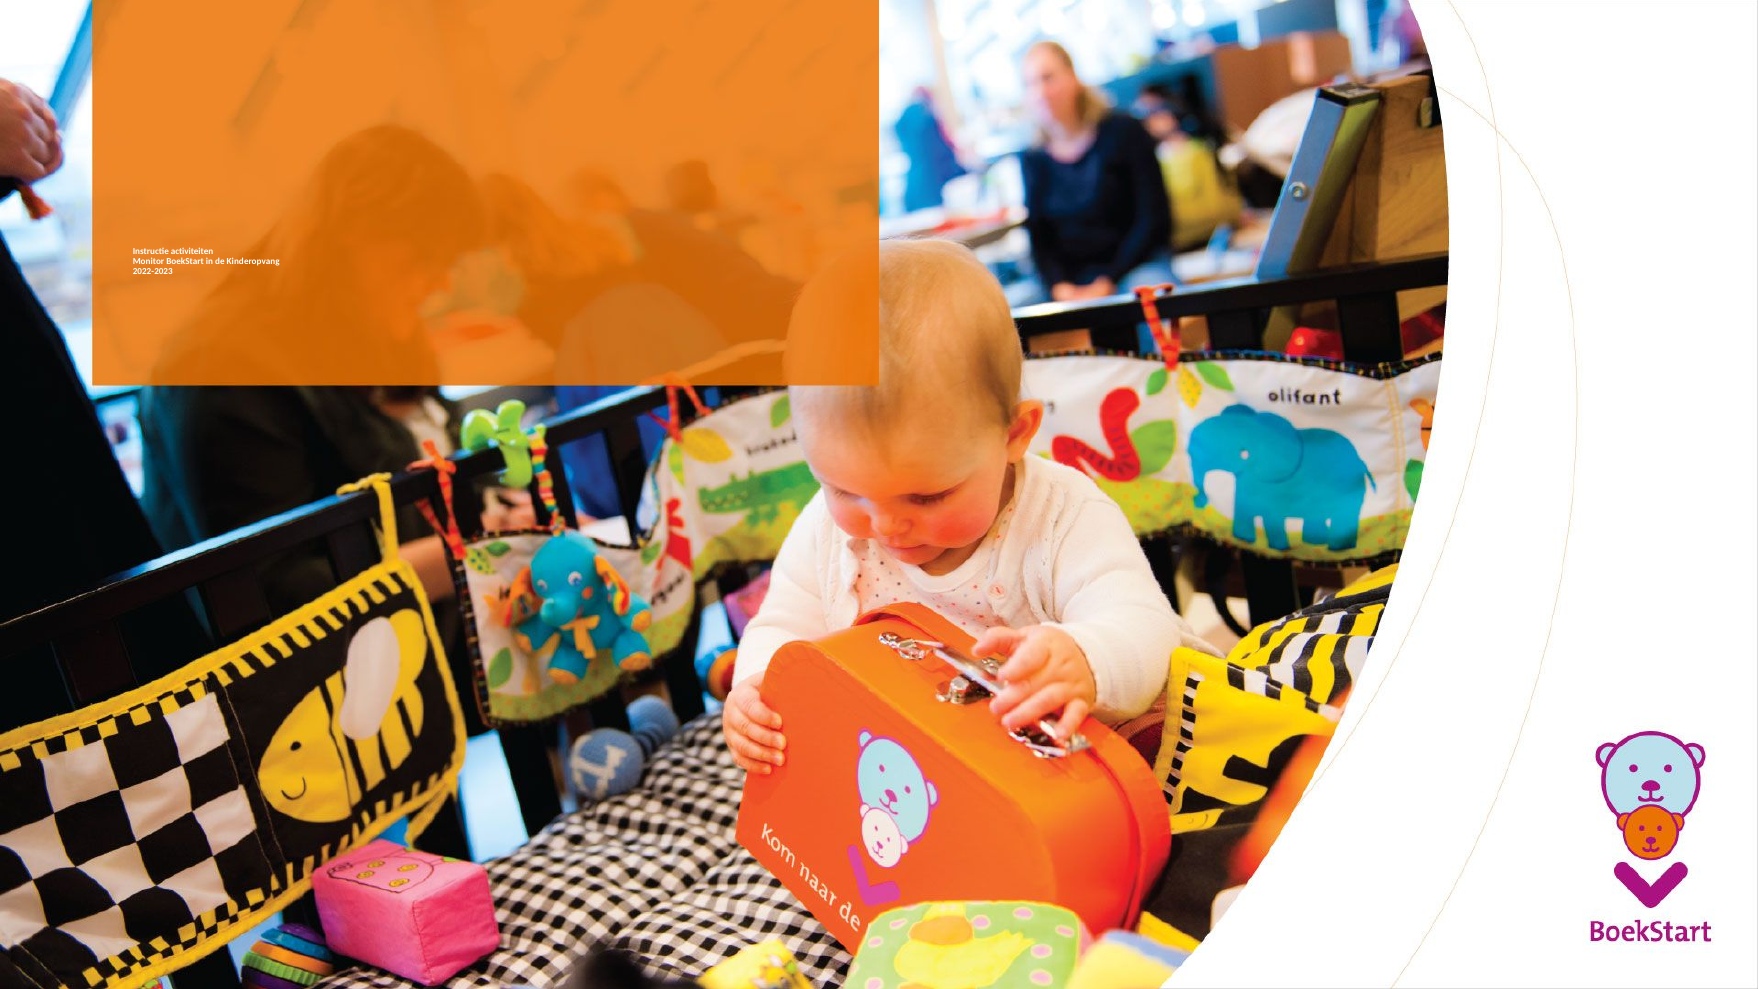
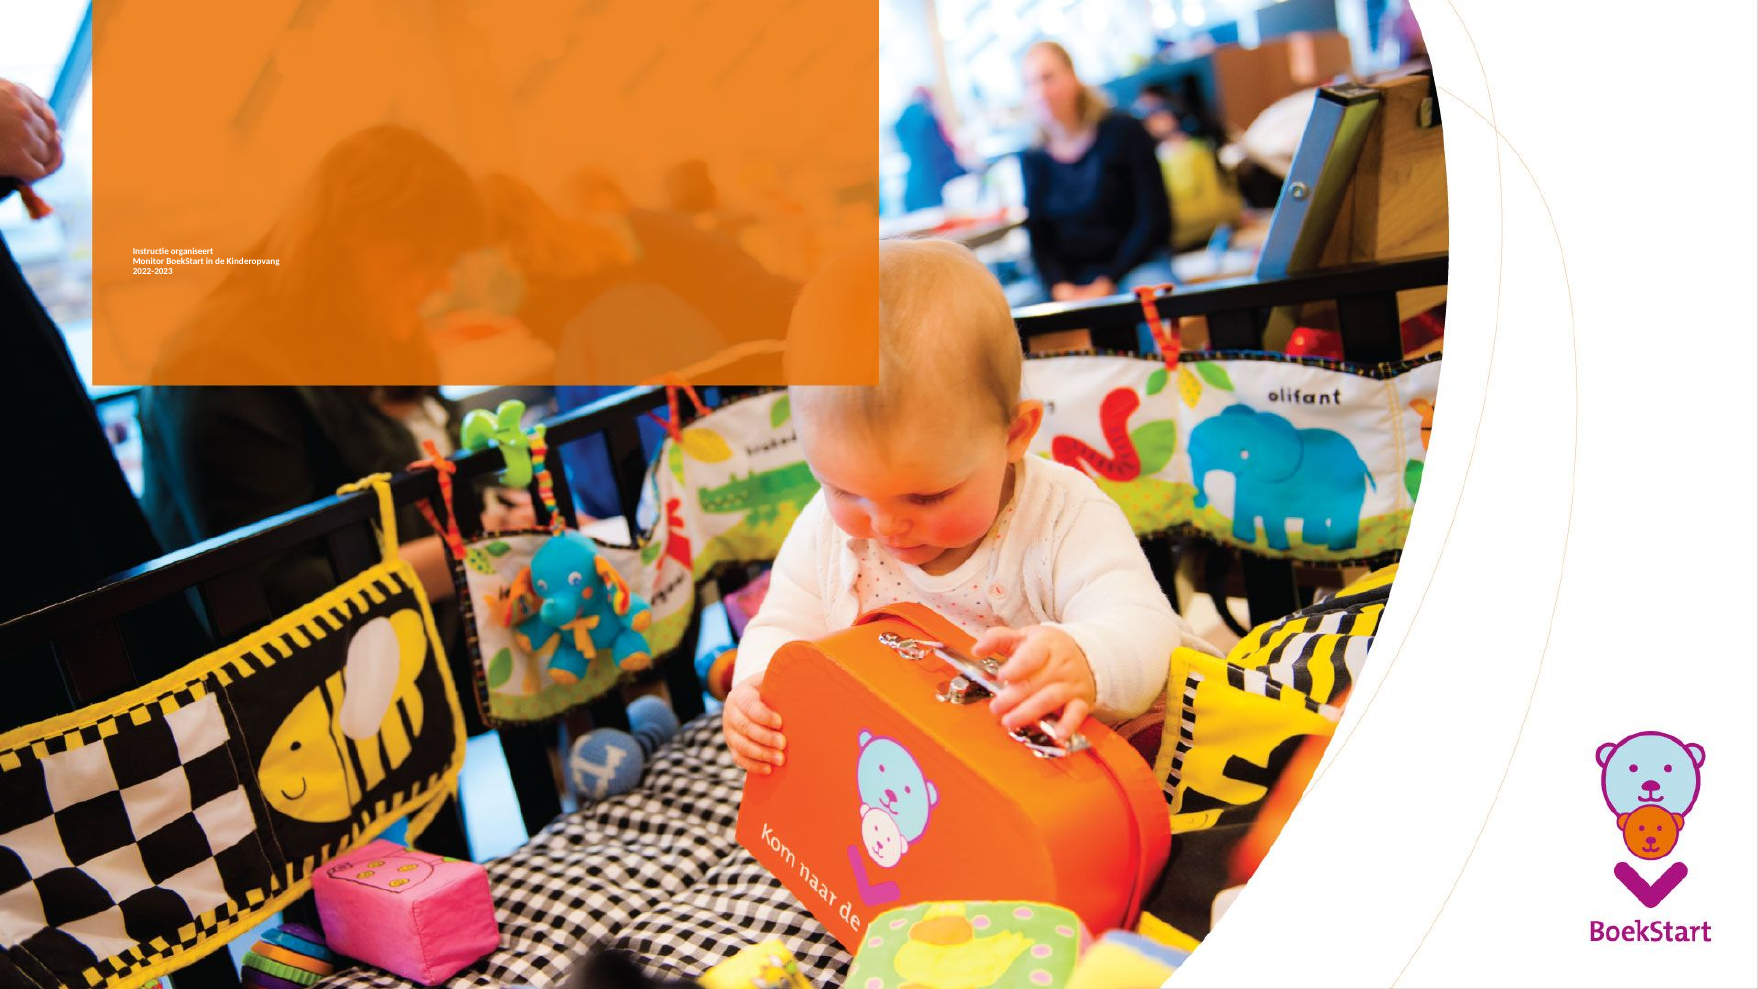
activiteiten: activiteiten -> organiseert (192, 252)
